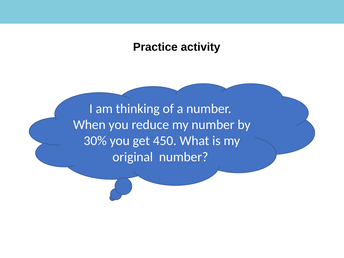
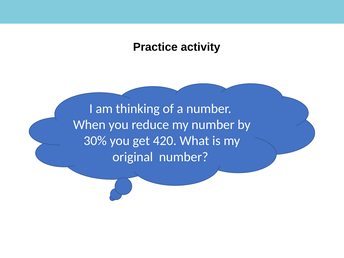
450: 450 -> 420 (165, 141)
